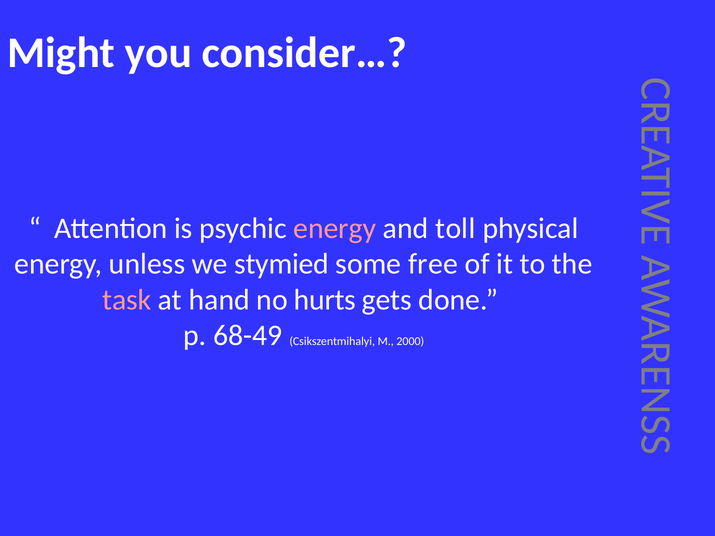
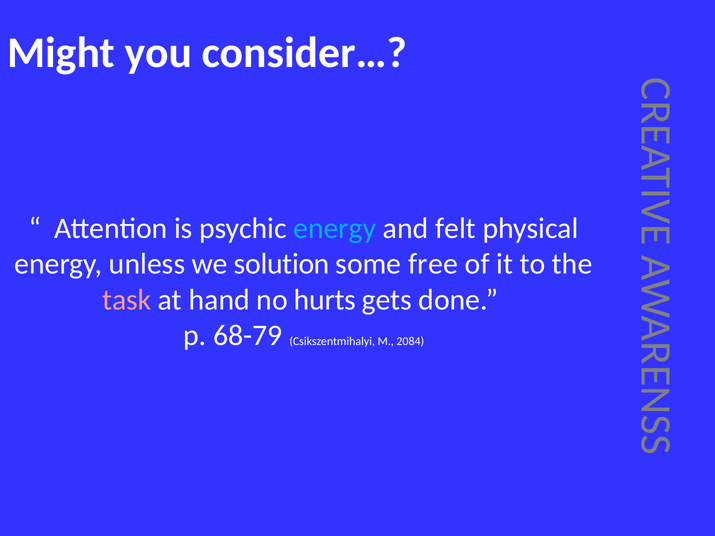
energy colour: pink -> light blue (335, 228)
toll: toll -> felt (455, 228)
stymied: stymied -> solution (282, 264)
68-49: 68-49 -> 68-79 (248, 336)
2000: 2000 -> 2084 (410, 342)
